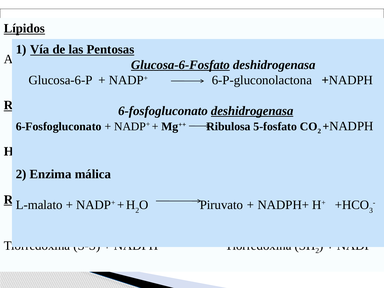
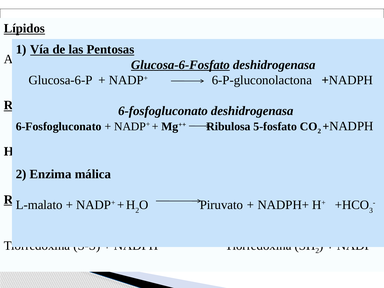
deshidrogenasa underline: present -> none (252, 111)
